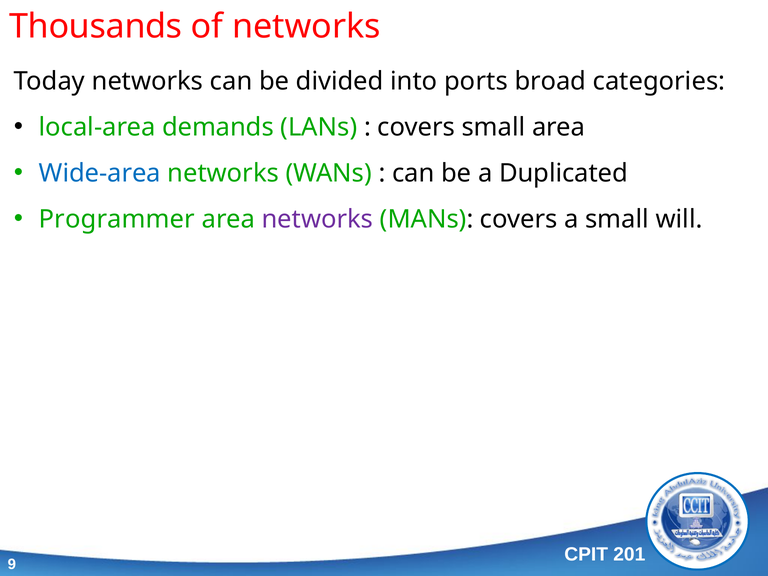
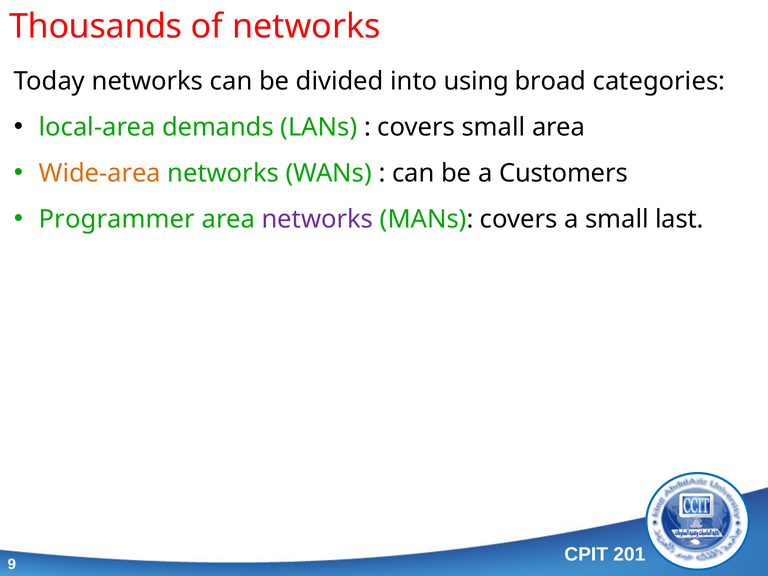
ports: ports -> using (476, 81)
Wide-area colour: blue -> orange (100, 173)
Duplicated: Duplicated -> Customers (563, 173)
will: will -> last (679, 219)
